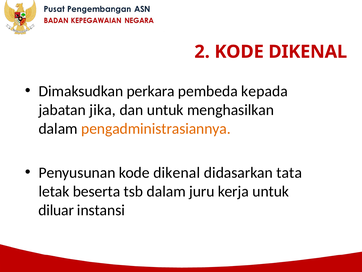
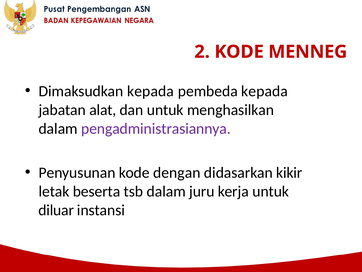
2 KODE DIKENAL: DIKENAL -> MENNEG (308, 52)
Dimaksudkan perkara: perkara -> kepada (150, 91)
jika: jika -> alat (103, 110)
pengadministrasiannya colour: orange -> purple (156, 128)
Penyusunan kode dikenal: dikenal -> dengan (177, 172)
tata: tata -> kikir (289, 172)
